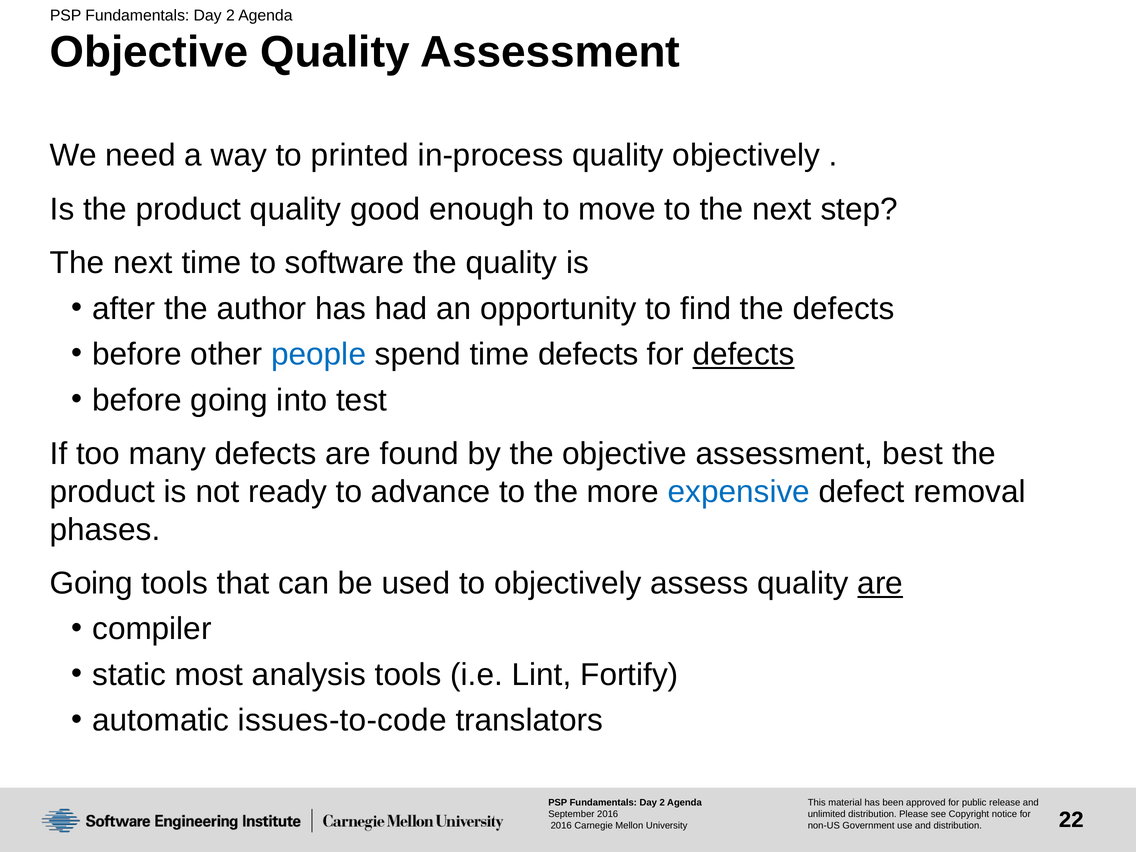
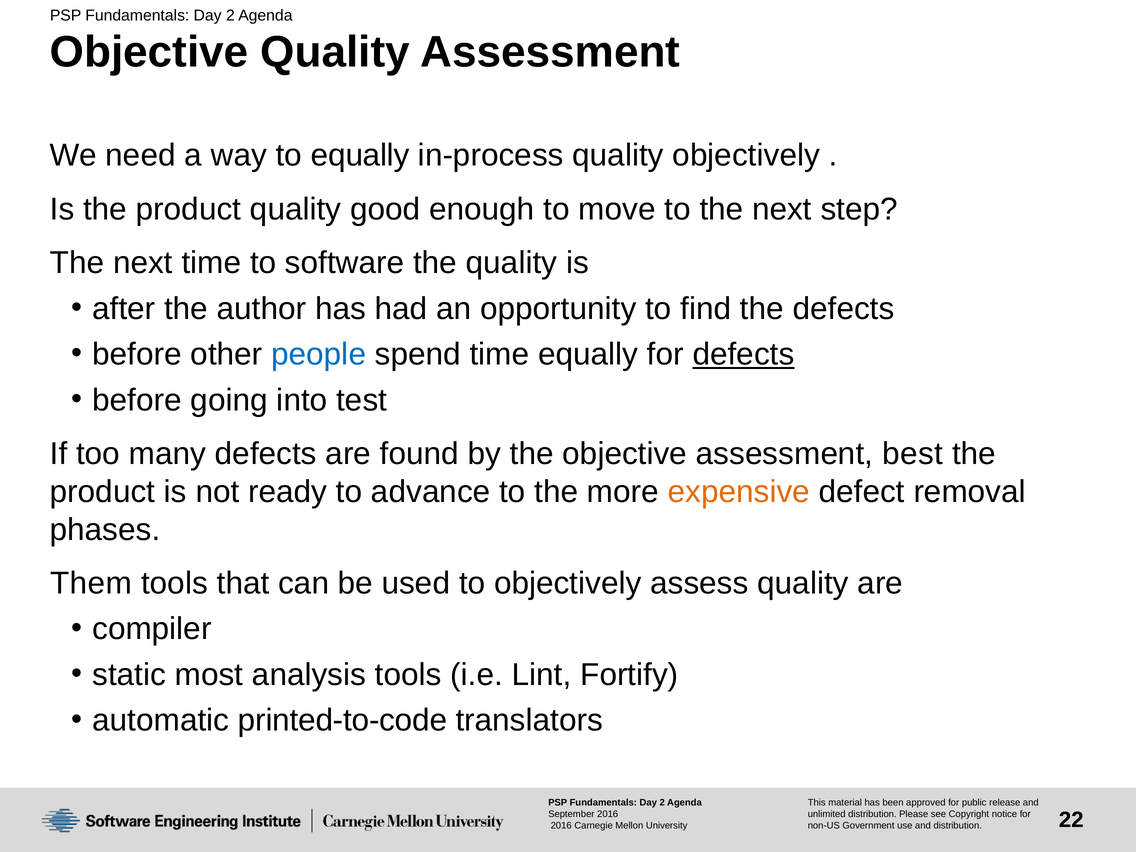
to printed: printed -> equally (360, 156)
time defects: defects -> equally (588, 354)
expensive colour: blue -> orange (739, 492)
Going: Going -> Them (91, 583)
are underline: present -> none (880, 583)
issues-to-code: issues-to-code -> printed-to-code (343, 721)
